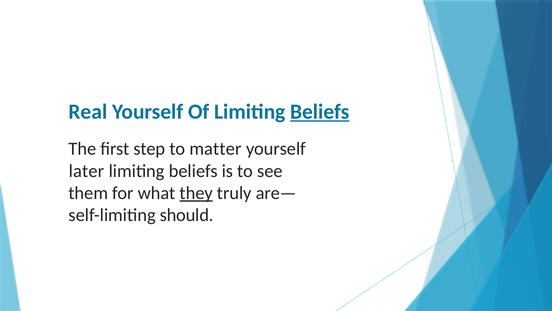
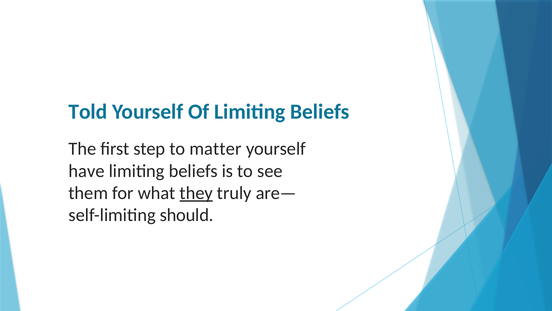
Real: Real -> Told (88, 111)
Beliefs underline: present -> none (320, 111)
later: later -> have (87, 171)
